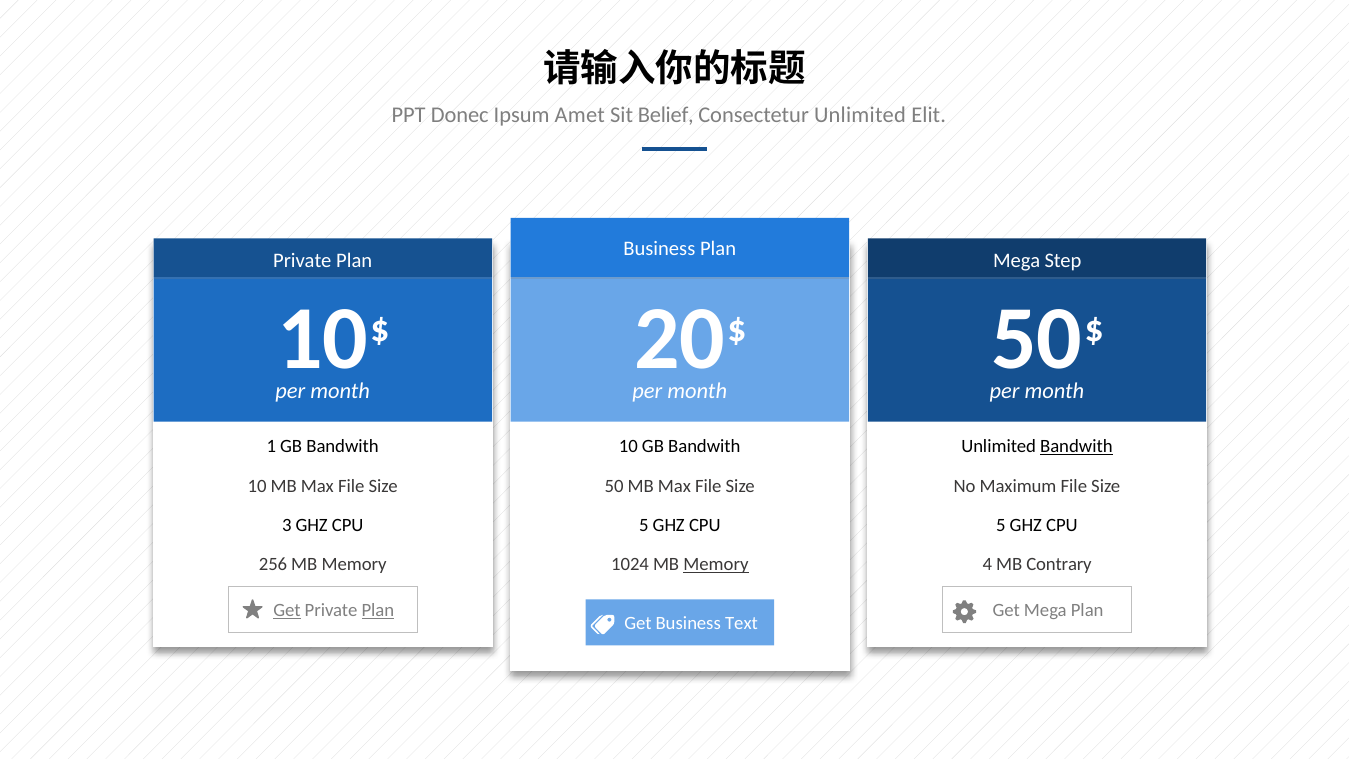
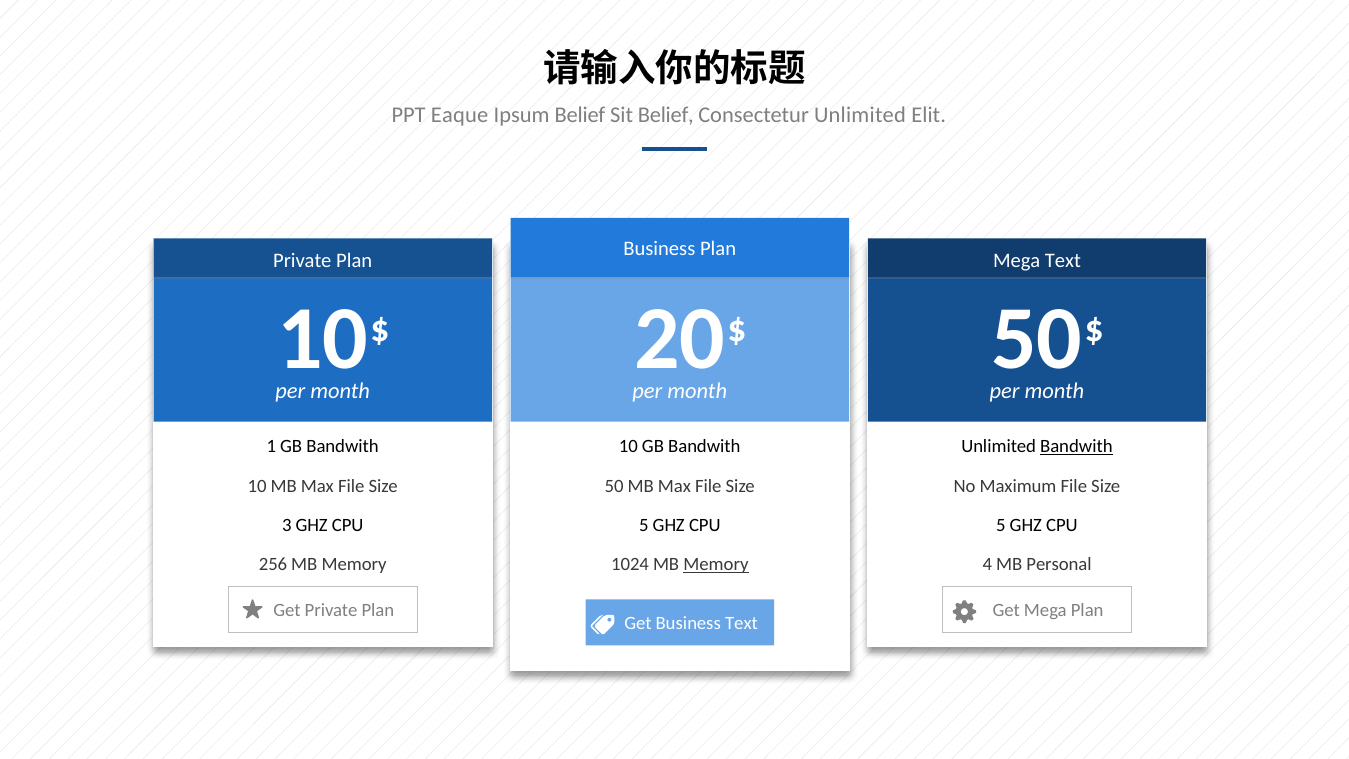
Donec: Donec -> Eaque (460, 115)
Ipsum Amet: Amet -> Belief (580, 115)
Mega Step: Step -> Text (1063, 261)
Contrary: Contrary -> Personal (1059, 564)
Get underline: present -> none (287, 610)
Plan underline: present -> none (378, 610)
